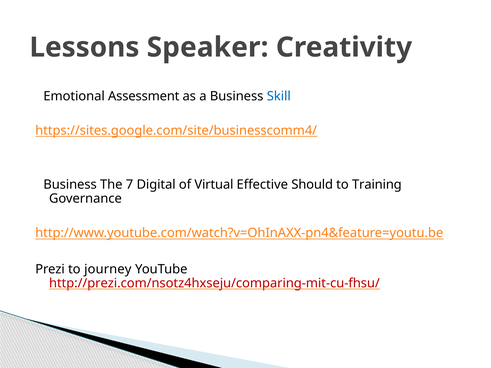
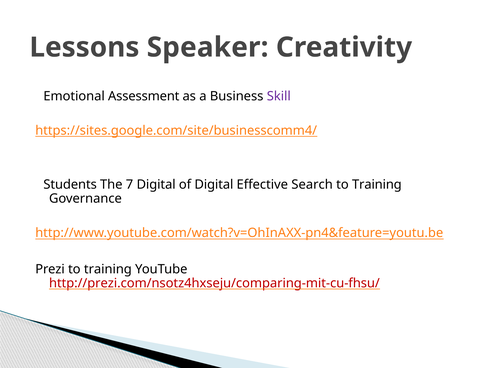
Skill colour: blue -> purple (279, 96)
Business: Business -> Students (70, 185)
of Virtual: Virtual -> Digital (214, 185)
Should: Should -> Search (312, 185)
Prezi to journey: journey -> training (108, 269)
